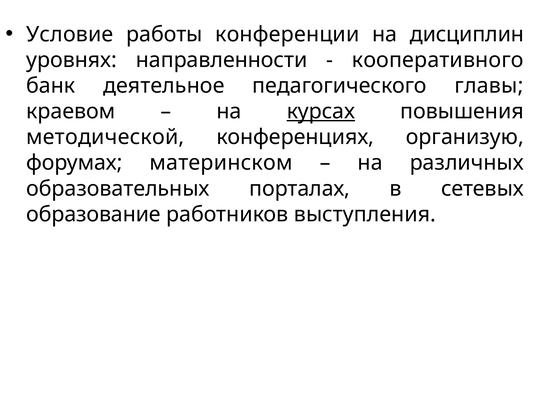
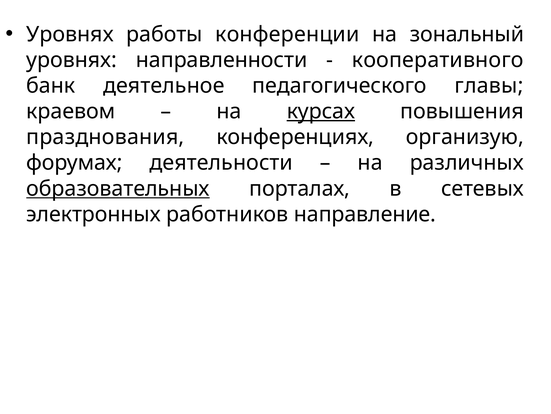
Условие: Условие -> Уровнях (70, 34)
дисциплин: дисциплин -> зональный (467, 34)
методической: методической -> празднования (105, 137)
материнском: материнском -> деятельности (221, 163)
образовательных underline: none -> present (118, 188)
образование: образование -> электронных (93, 214)
выступления: выступления -> направление (365, 214)
